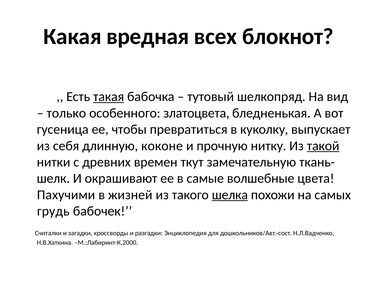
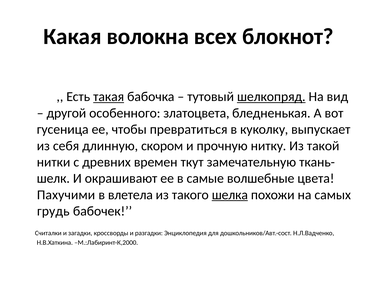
вредная: вредная -> волокна (148, 36)
шелкопряд underline: none -> present (271, 97)
только: только -> другой (66, 113)
коконе: коконе -> скором (162, 146)
такой underline: present -> none (323, 146)
жизней: жизней -> влетела (130, 195)
